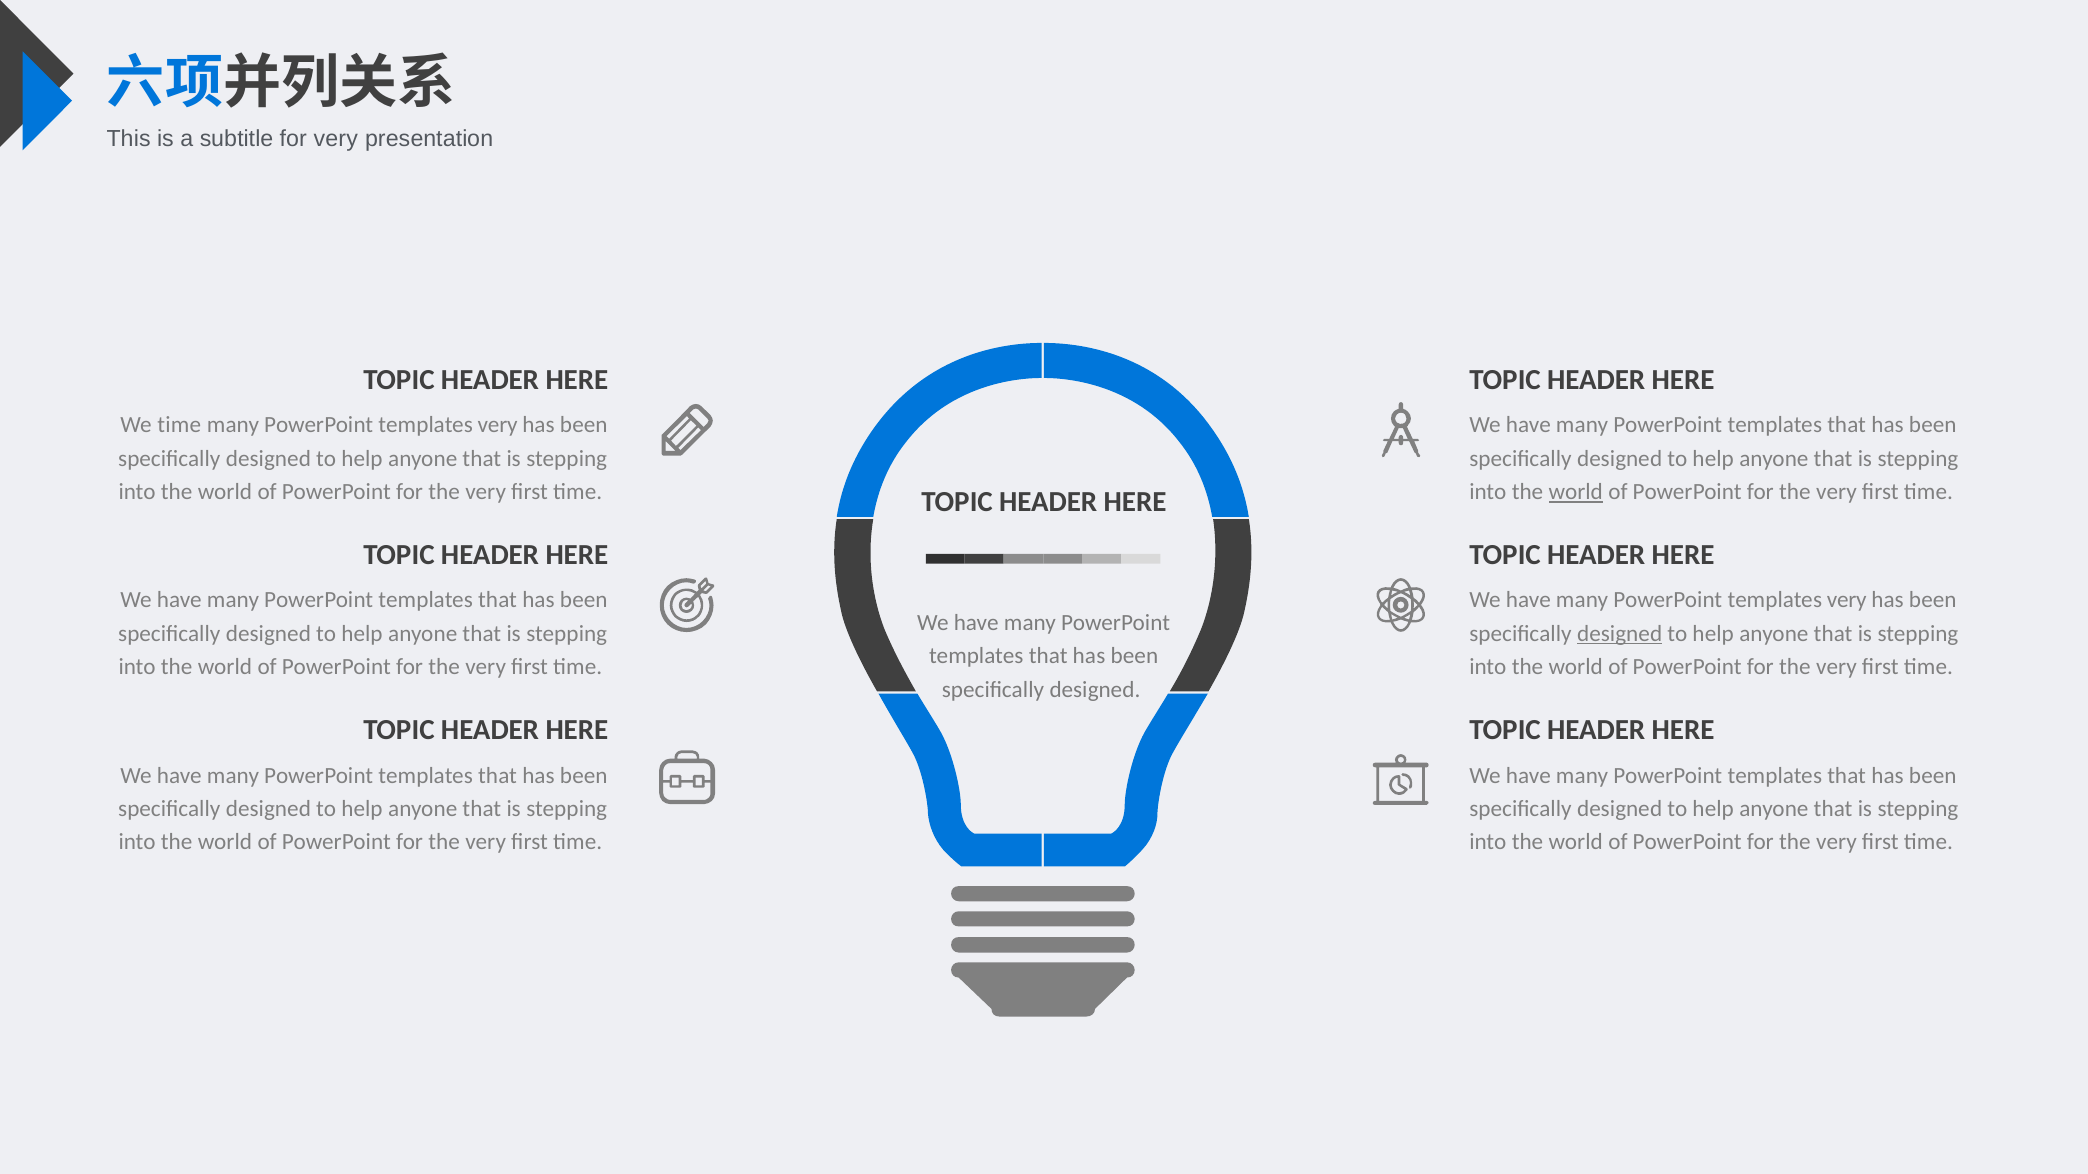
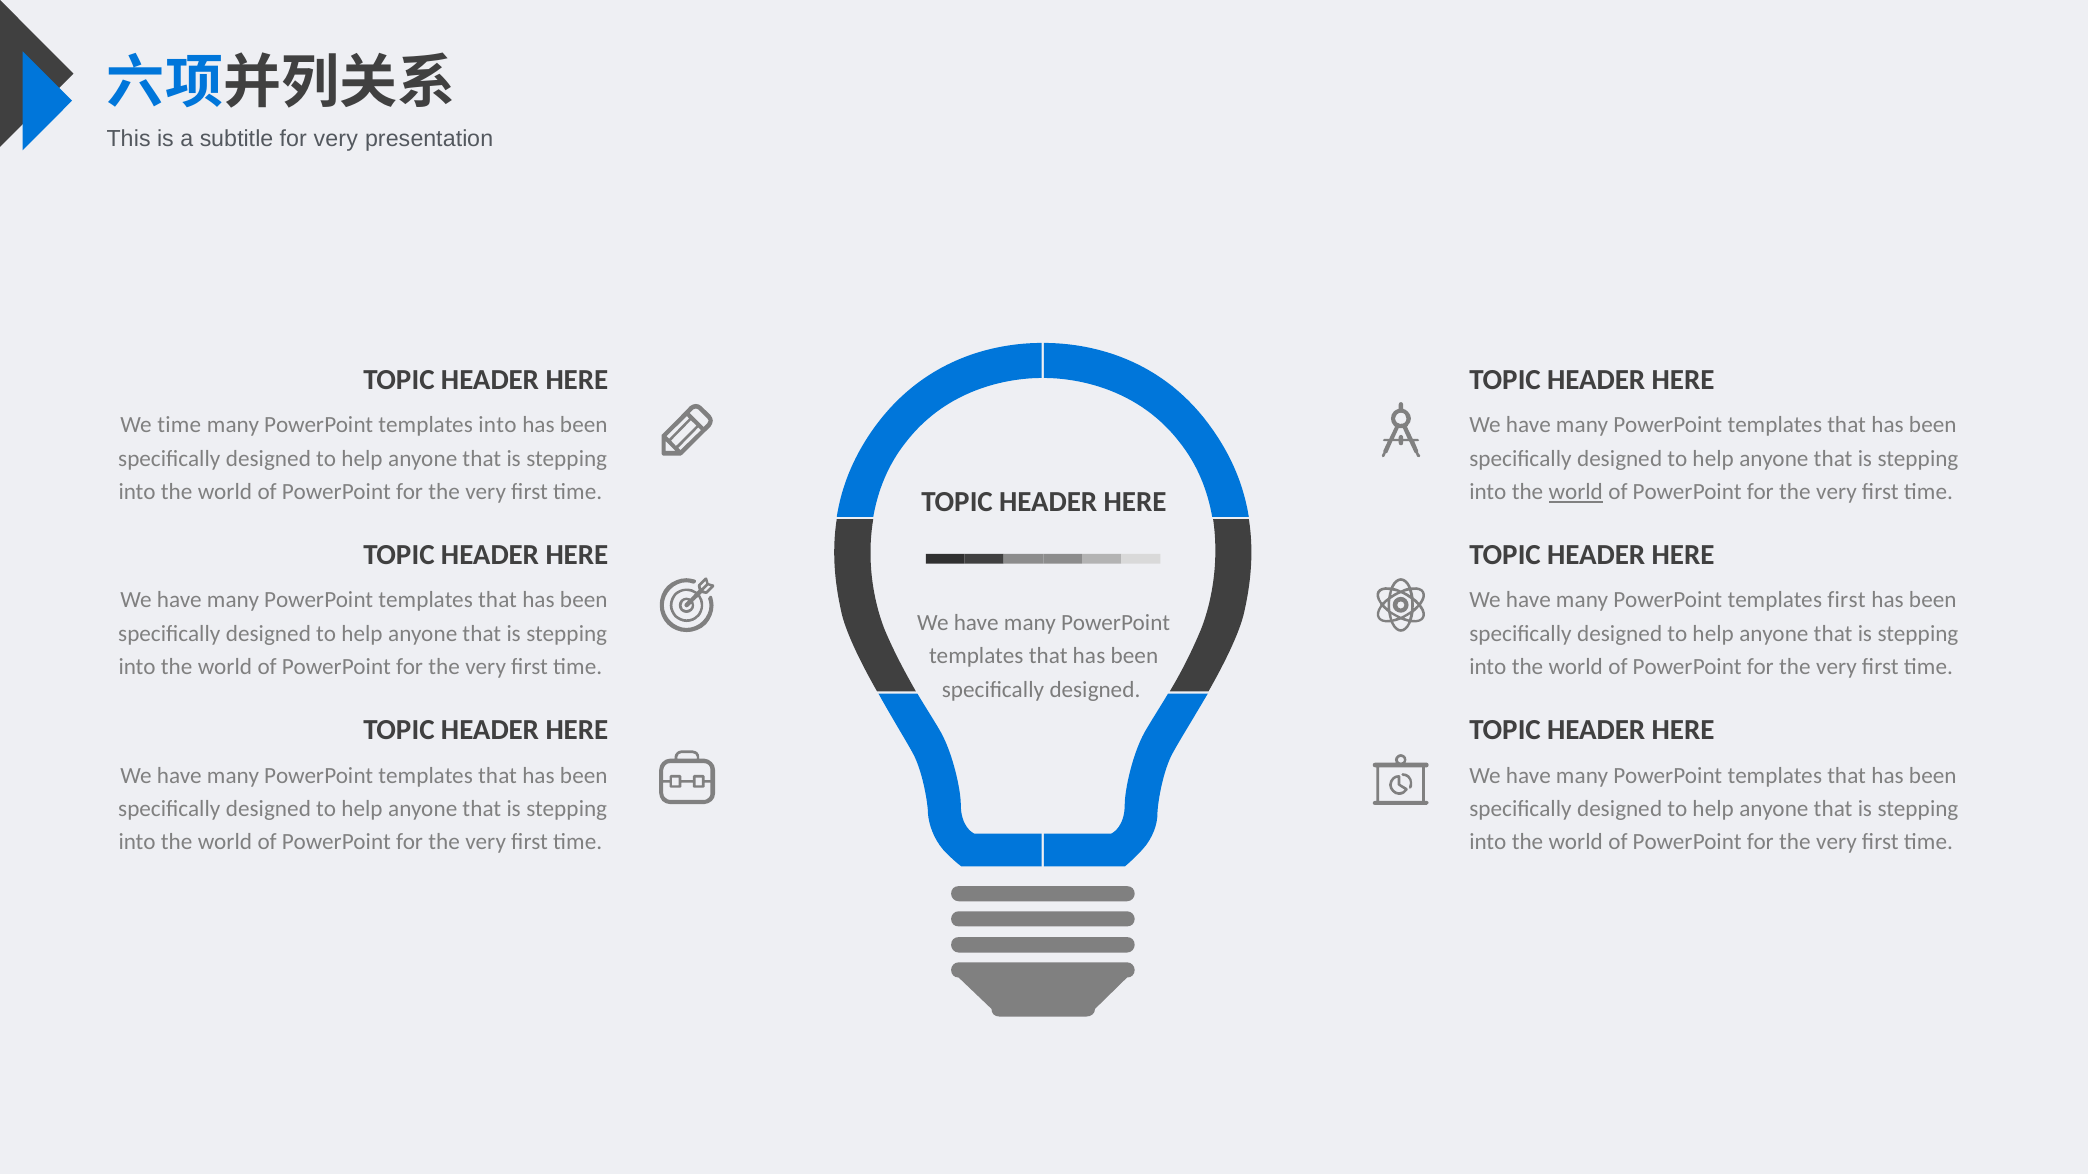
very: very -> into (497, 425)
very: very -> first (1846, 600)
designed underline: present -> none (1620, 633)
